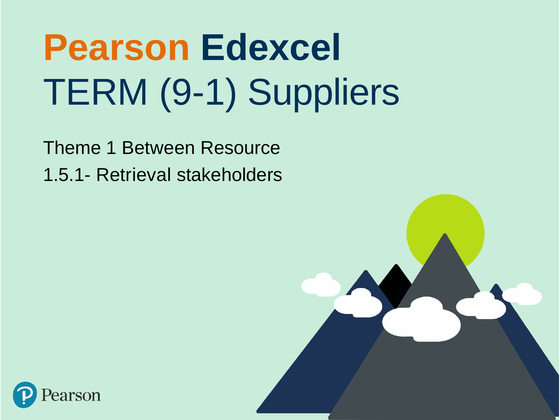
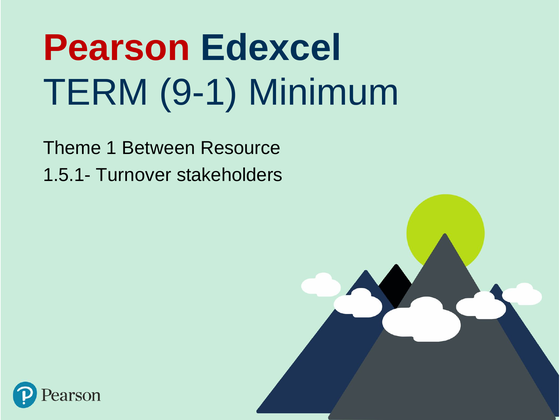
Pearson colour: orange -> red (117, 48)
Suppliers: Suppliers -> Minimum (324, 93)
Retrieval: Retrieval -> Turnover (134, 175)
